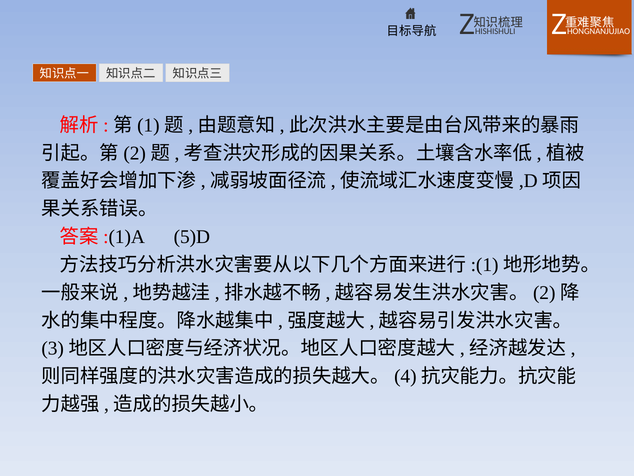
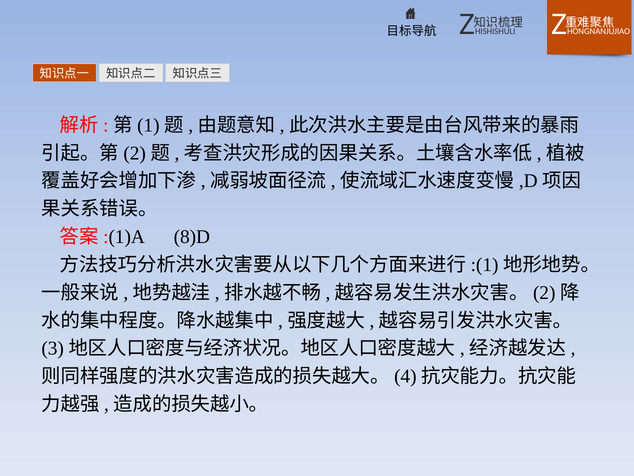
5)D: 5)D -> 8)D (192, 237)
